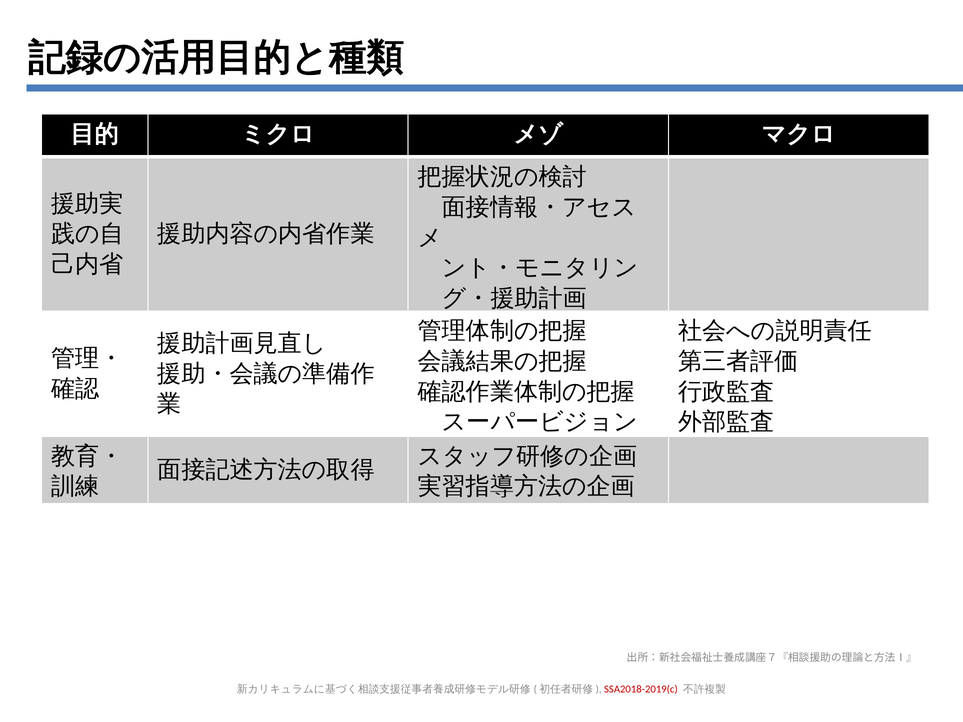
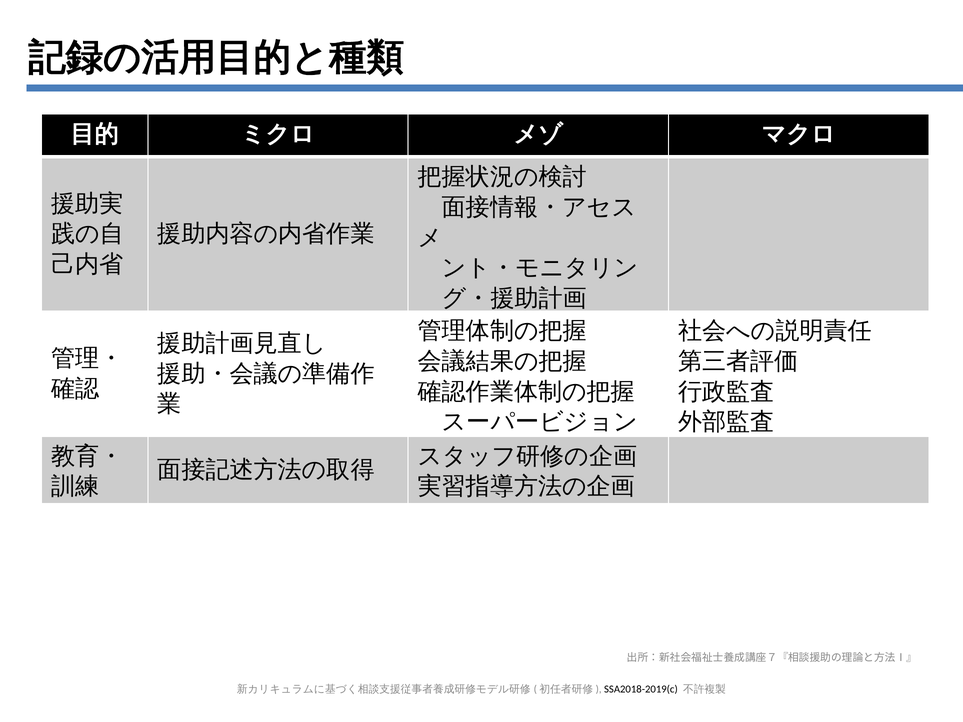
SSA2018-2019(c colour: red -> black (641, 689)
